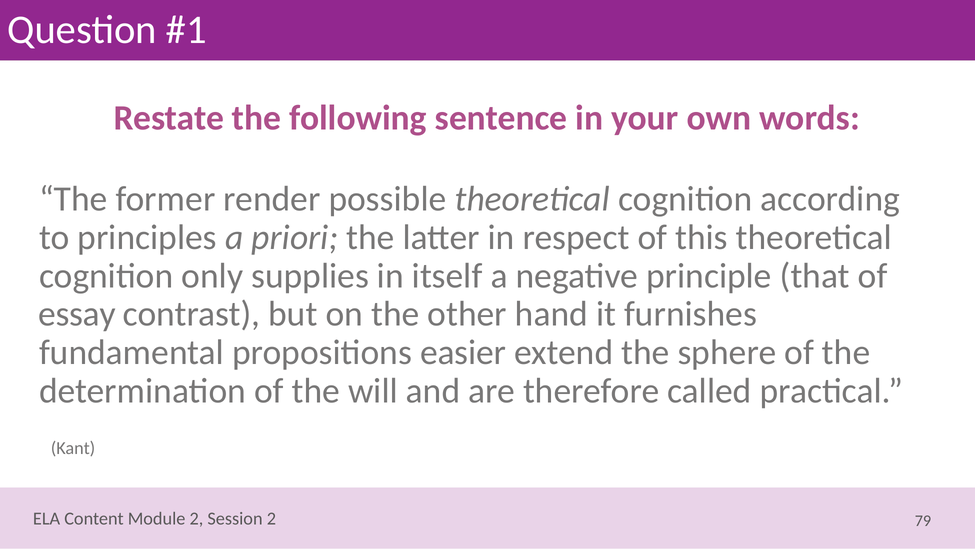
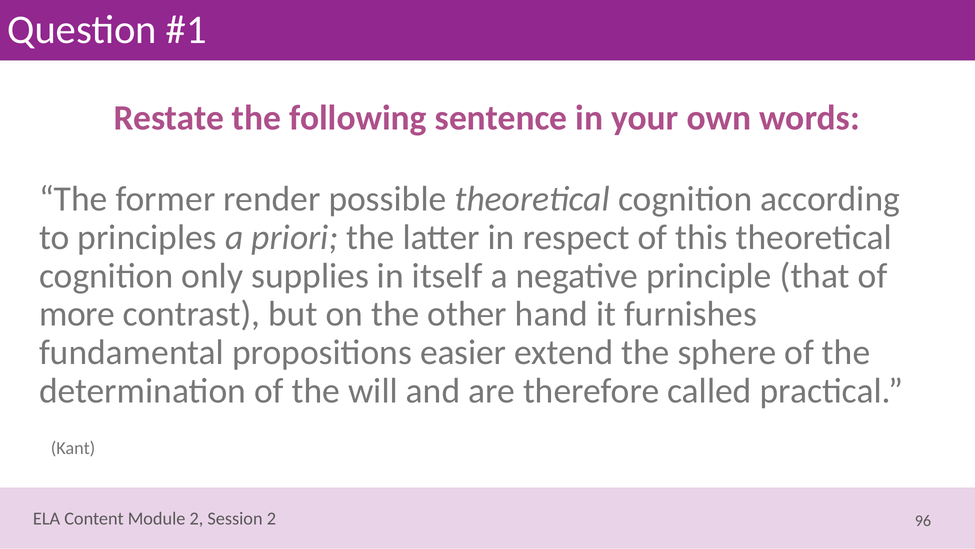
essay: essay -> more (77, 314)
79: 79 -> 96 (923, 520)
